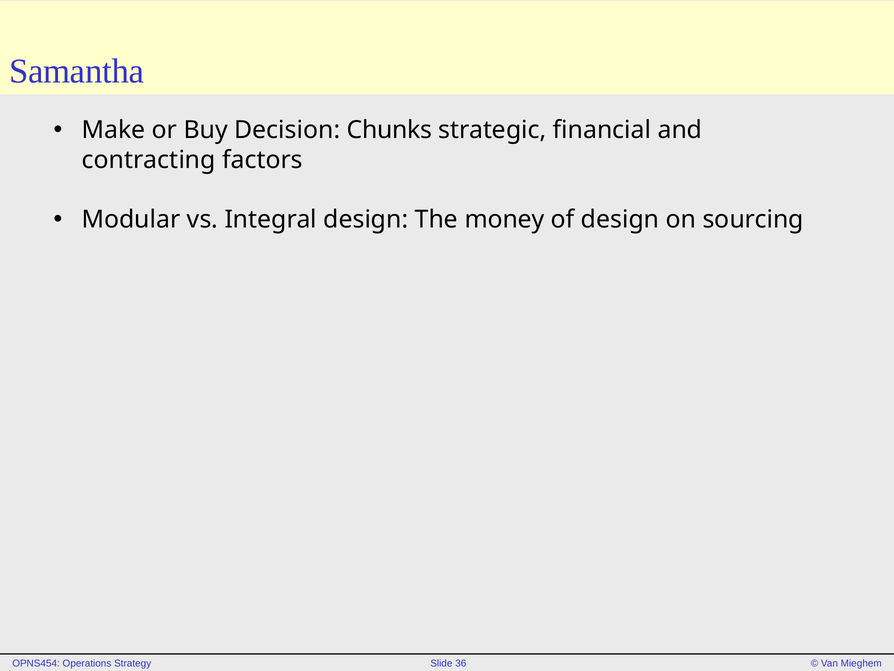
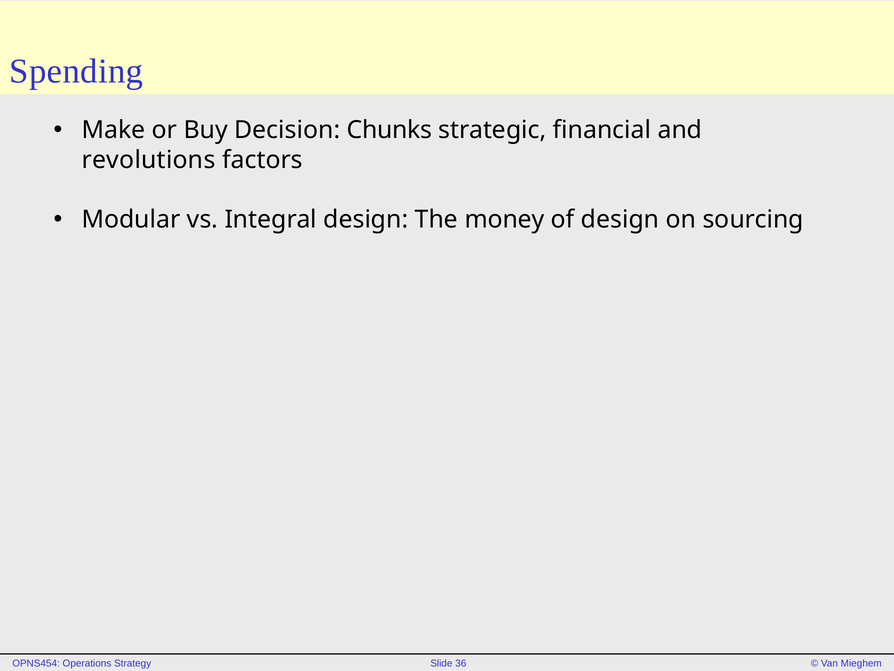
Samantha: Samantha -> Spending (76, 71)
contracting: contracting -> revolutions (149, 160)
